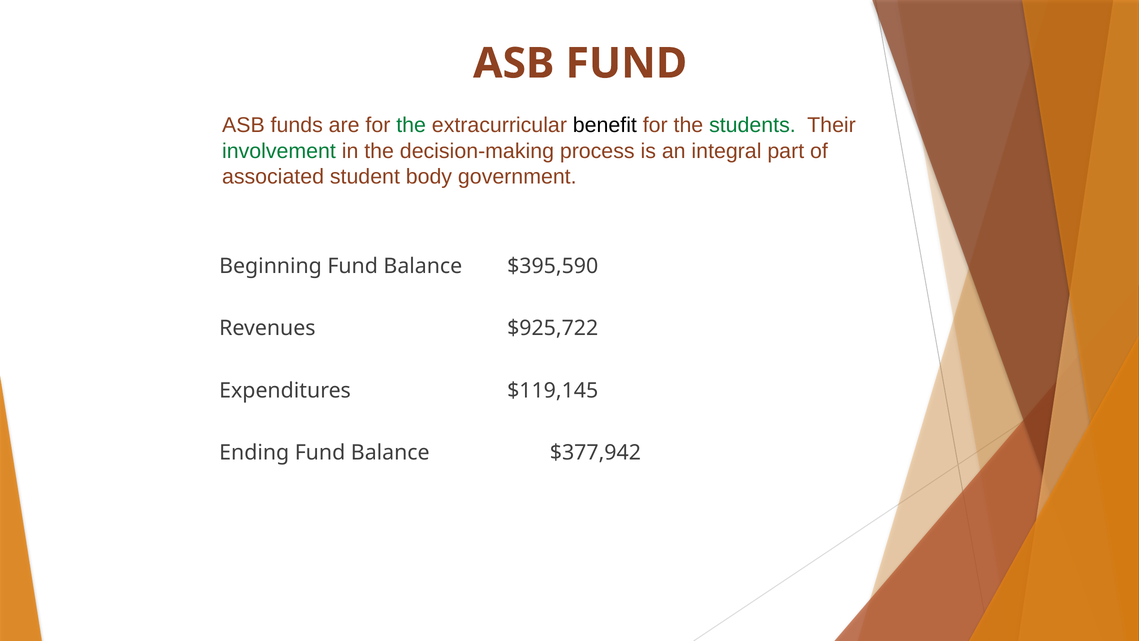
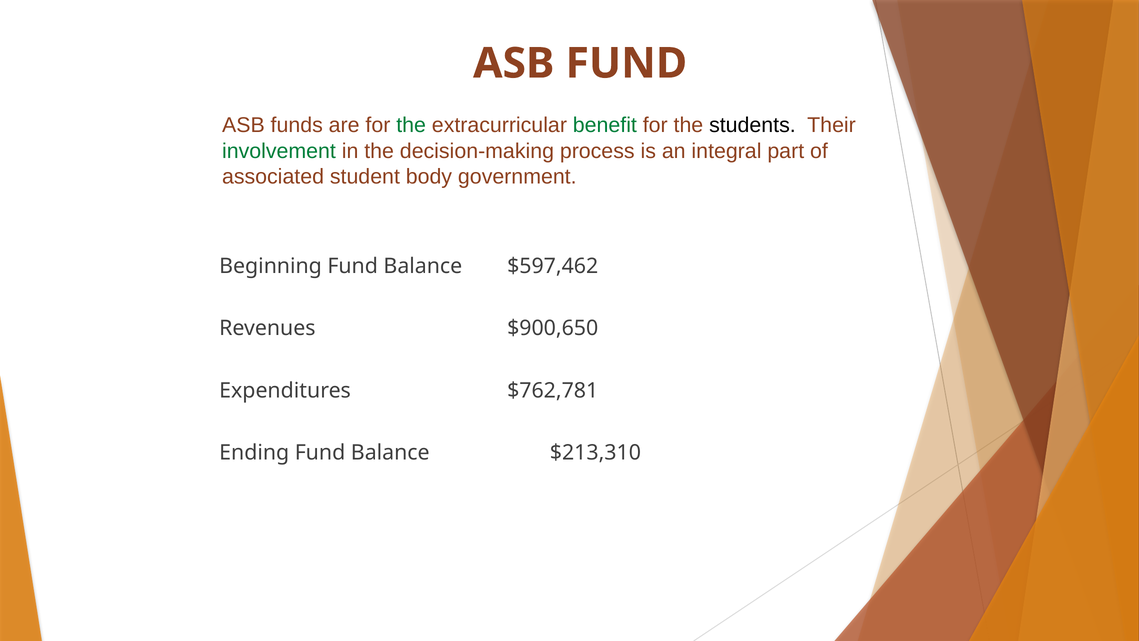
benefit colour: black -> green (605, 125)
students colour: green -> black (752, 125)
$395,590: $395,590 -> $597,462 (553, 266)
$925,722: $925,722 -> $900,650 (553, 328)
$119,145: $119,145 -> $762,781 (553, 390)
$377,942: $377,942 -> $213,310 (595, 453)
